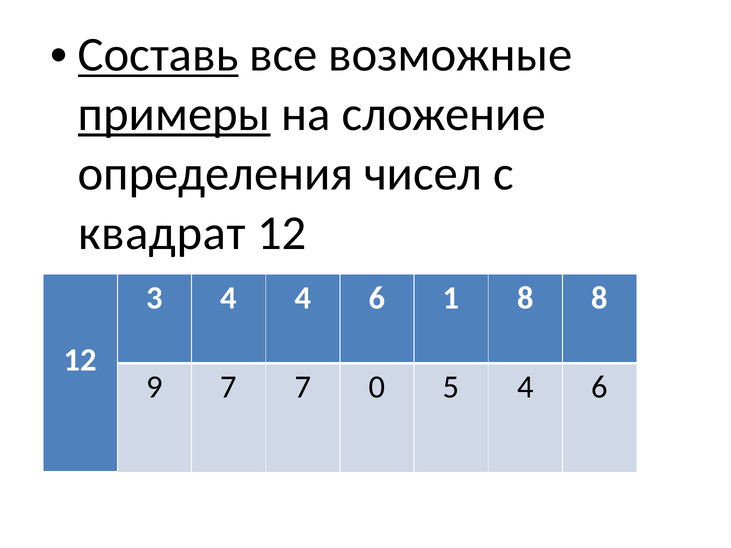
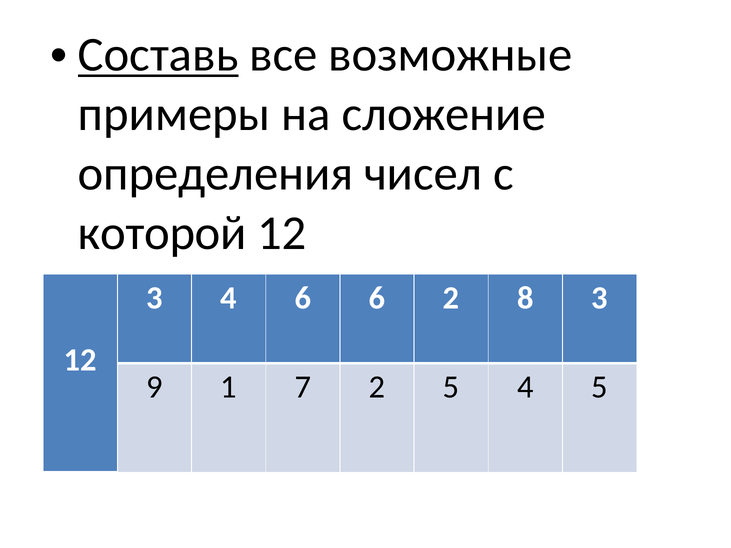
примеры underline: present -> none (174, 114)
квадрат: квадрат -> которой (162, 233)
4 4: 4 -> 6 (303, 298)
6 1: 1 -> 2 (451, 298)
8 8: 8 -> 3 (600, 298)
9 7: 7 -> 1 (229, 387)
7 0: 0 -> 2 (377, 387)
5 4 6: 6 -> 5 (600, 387)
